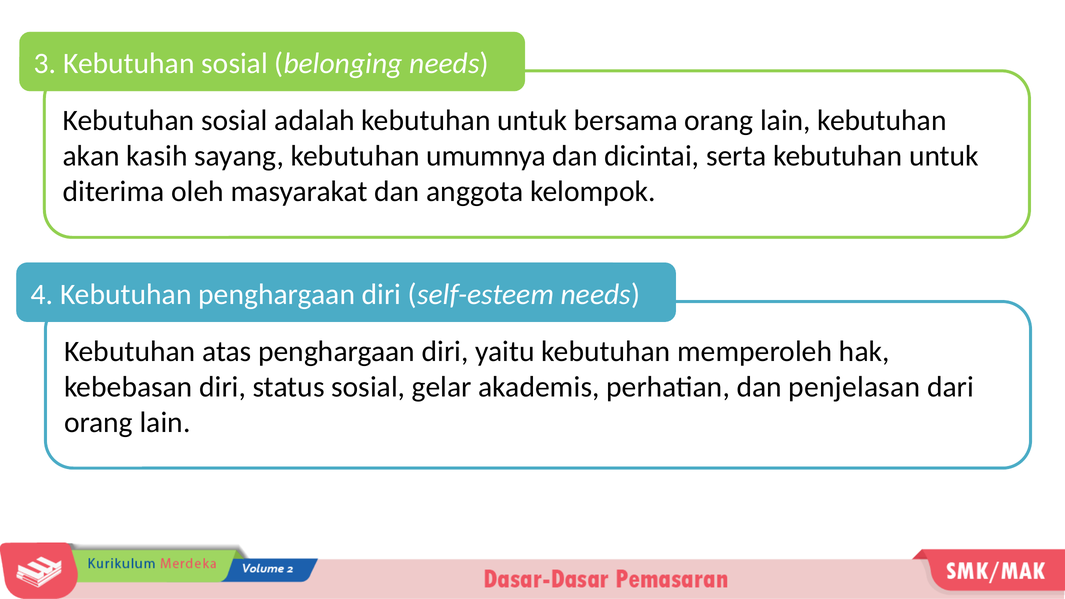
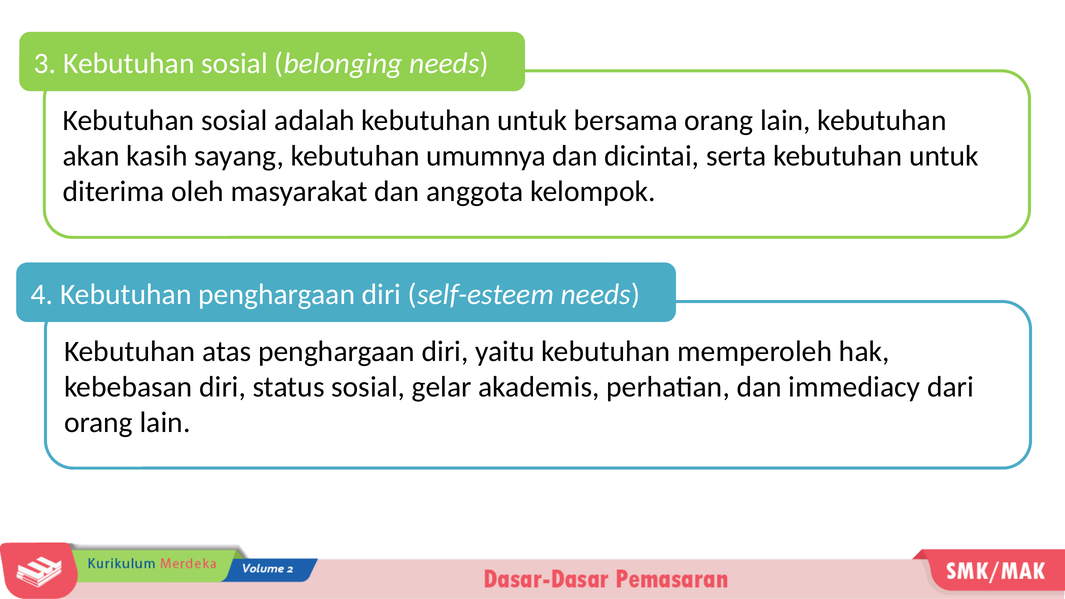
penjelasan: penjelasan -> immediacy (854, 387)
